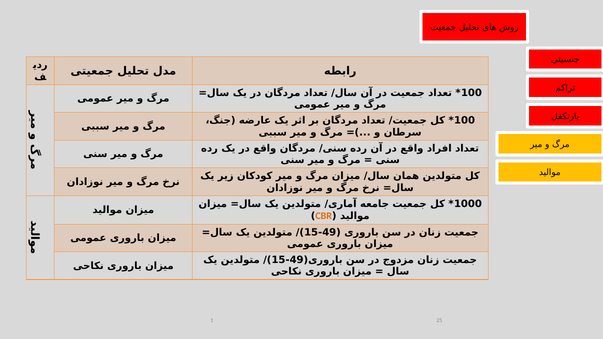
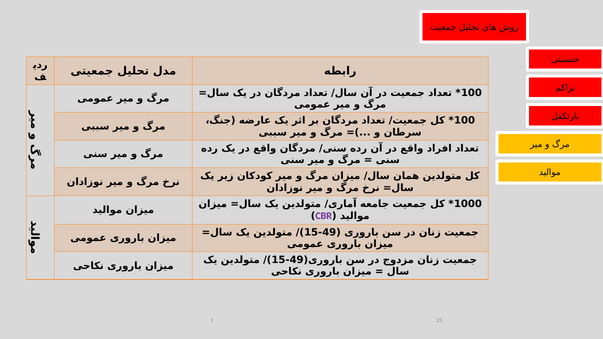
CBR colour: orange -> purple (324, 216)
